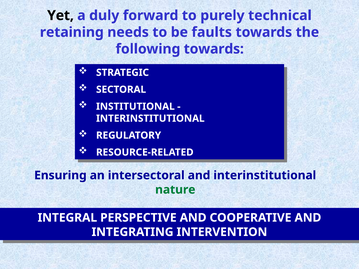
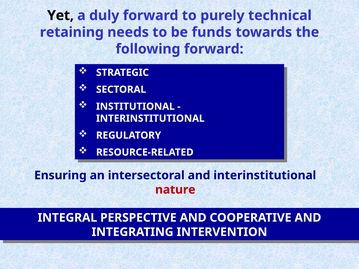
faults: faults -> funds (212, 32)
following towards: towards -> forward (214, 49)
nature colour: green -> red (175, 190)
